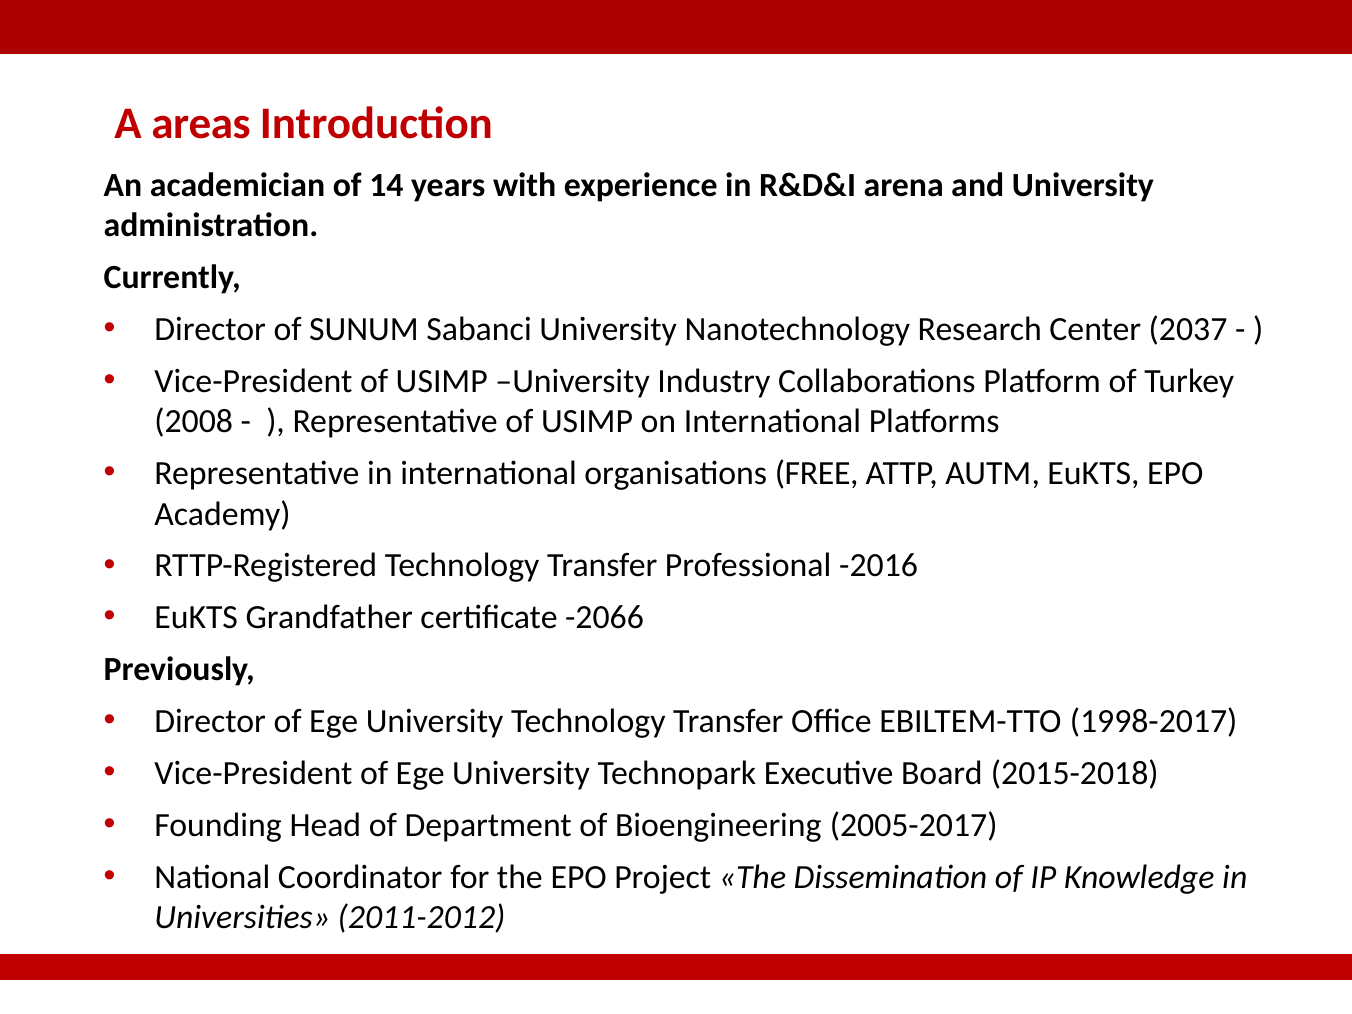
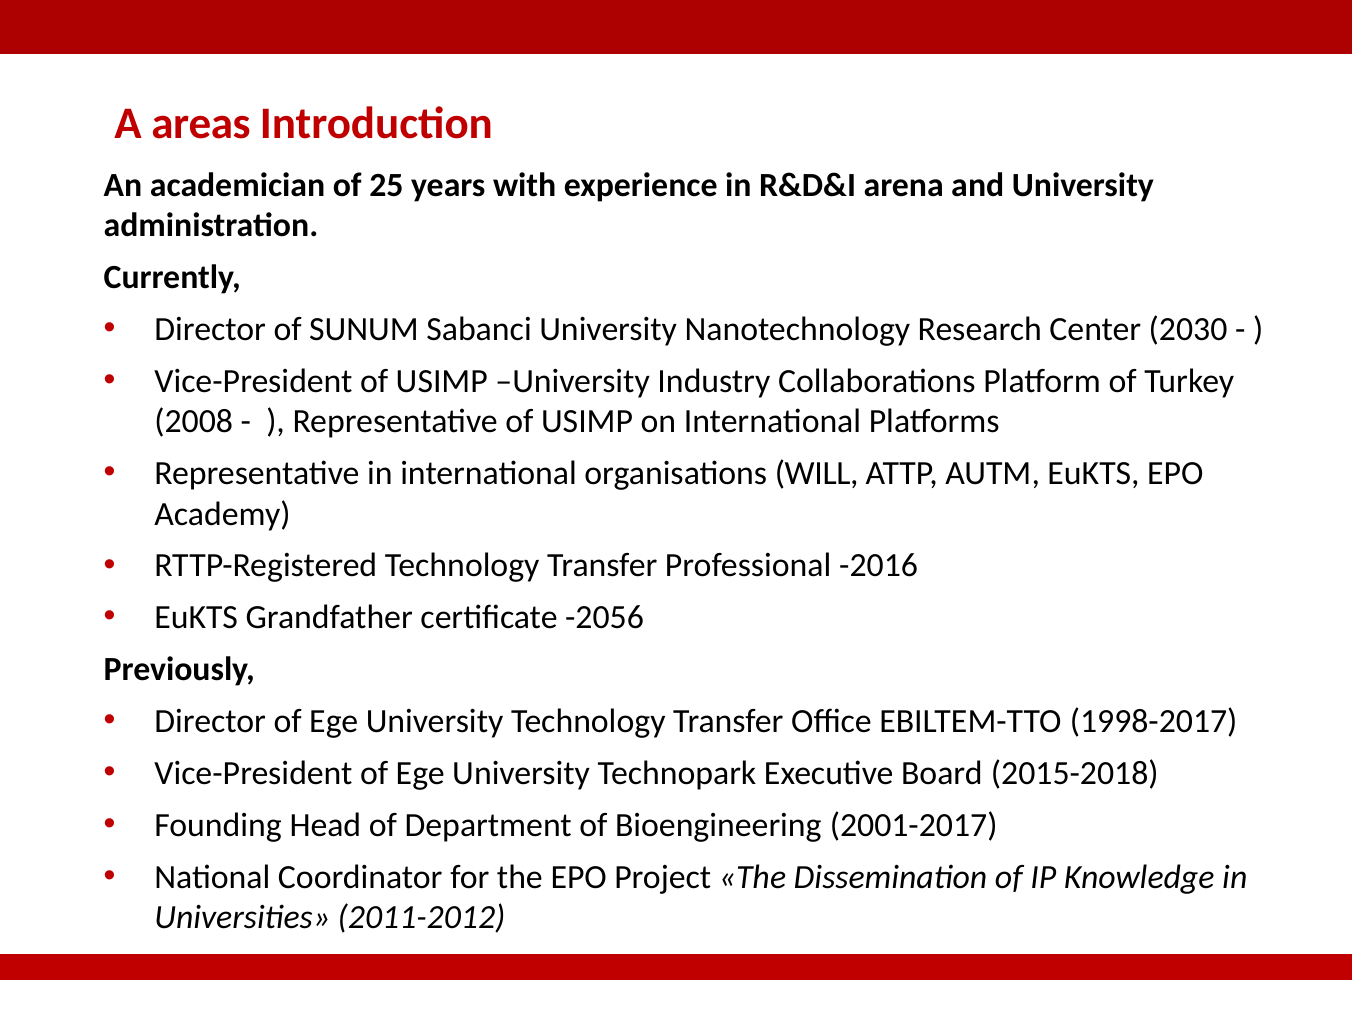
14: 14 -> 25 (386, 185)
2037: 2037 -> 2030 (1188, 329)
FREE: FREE -> WILL (817, 473)
-2066: -2066 -> -2056 (604, 618)
2005-2017: 2005-2017 -> 2001-2017 (914, 825)
